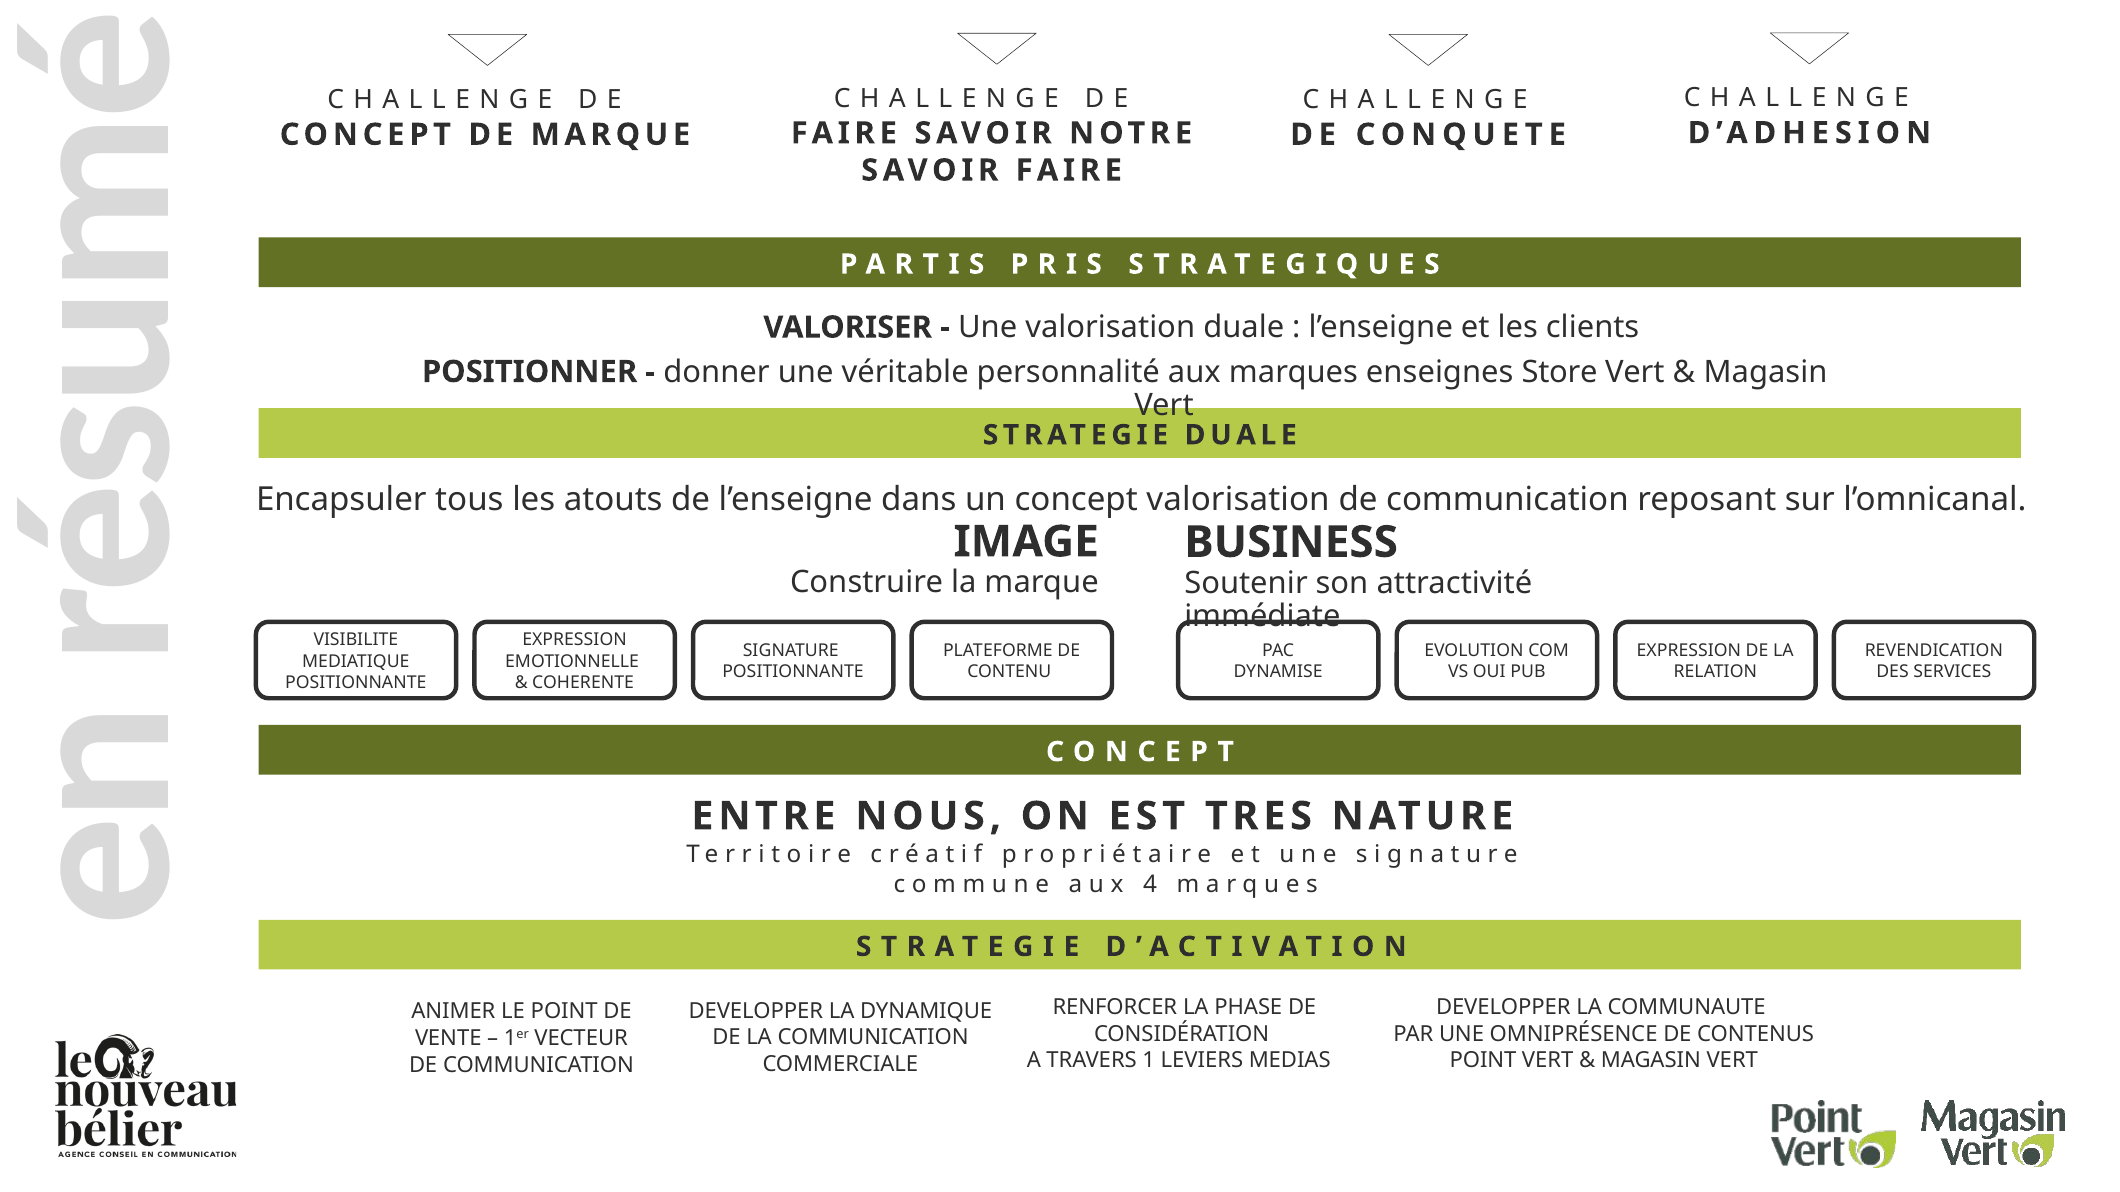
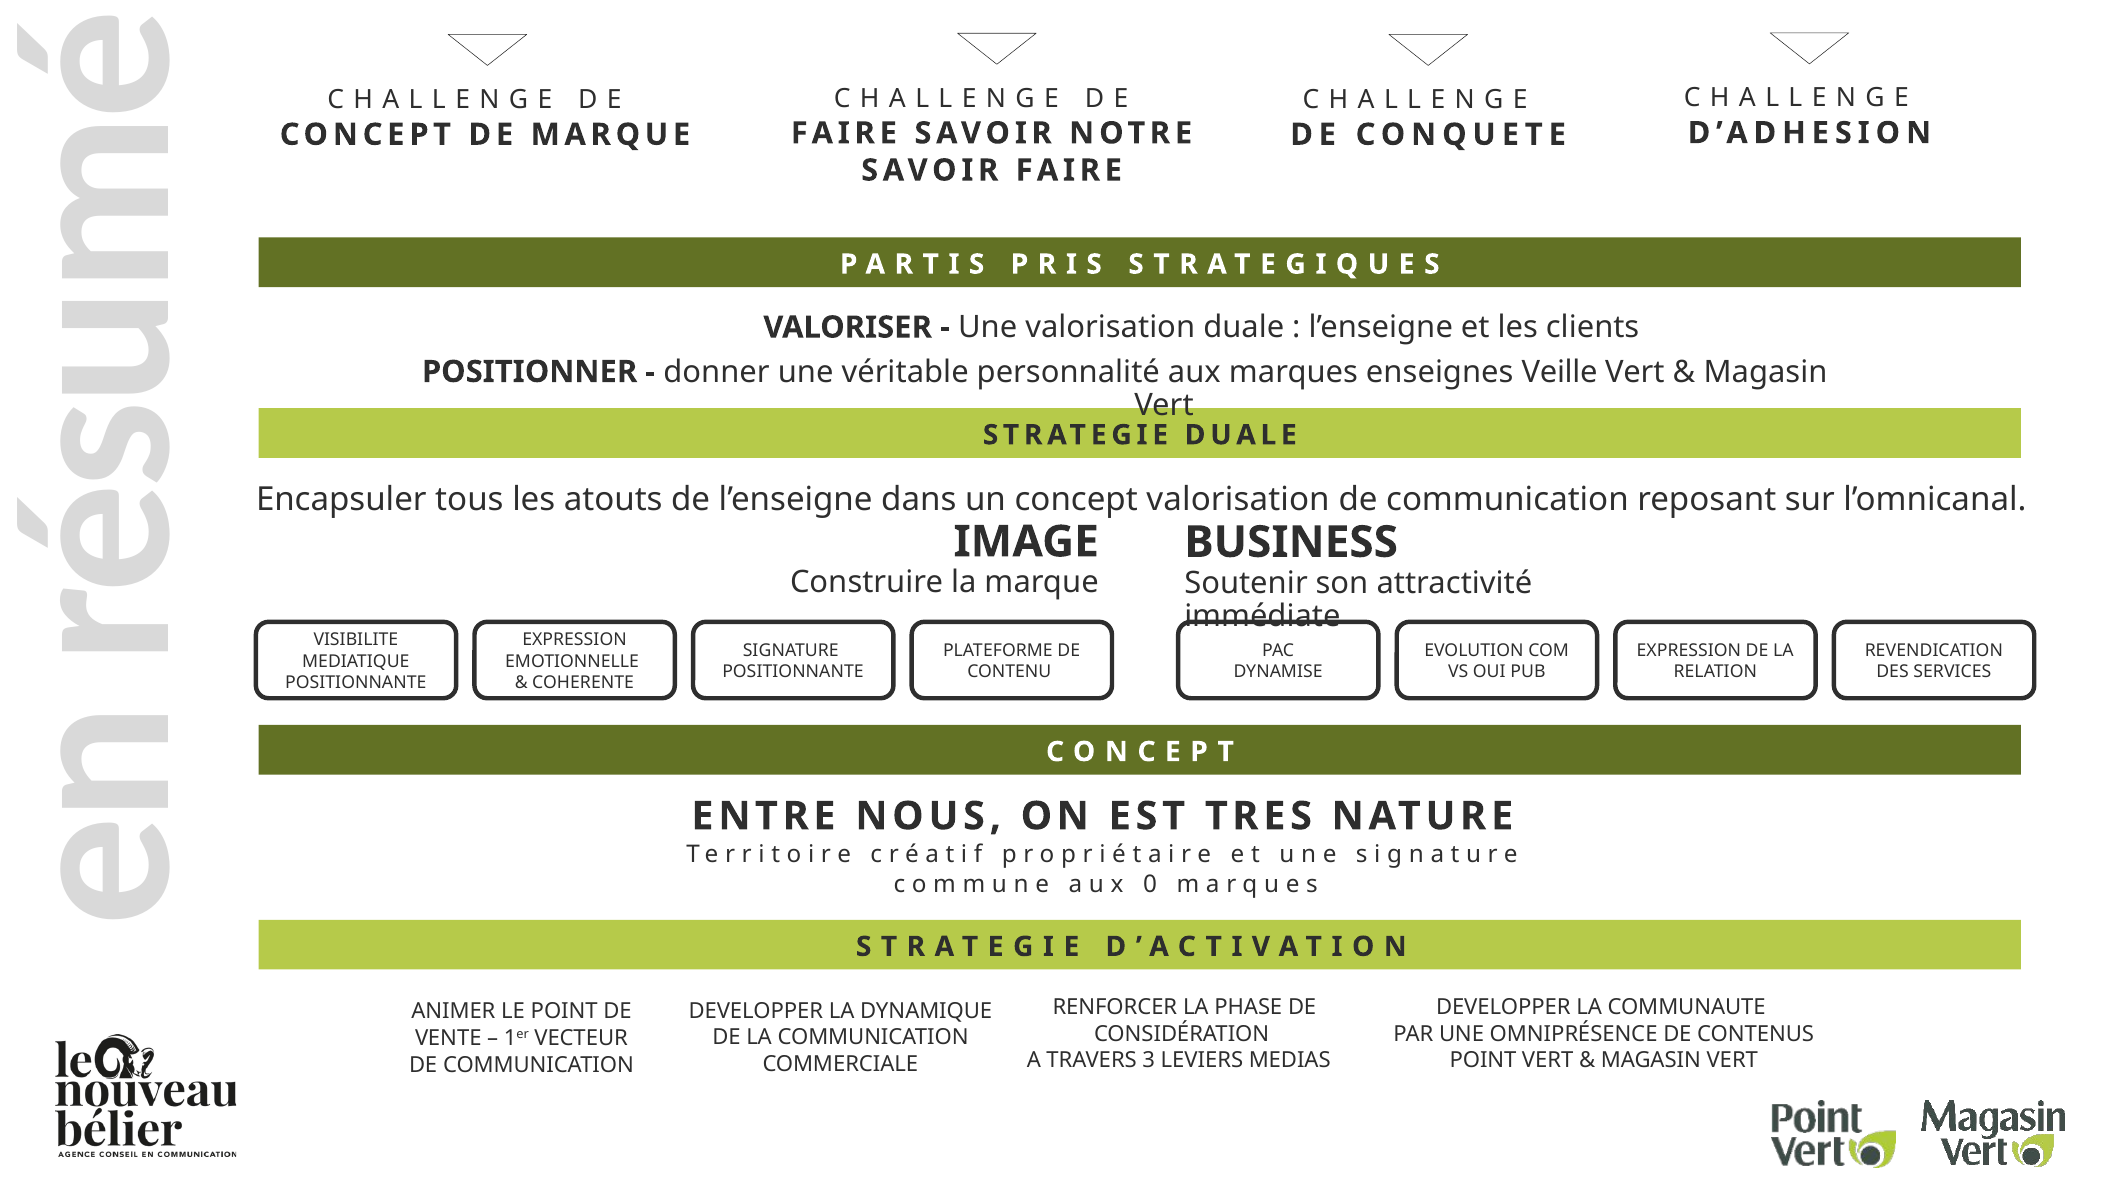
Store: Store -> Veille (1560, 372)
4: 4 -> 0 (1150, 884)
1: 1 -> 3 (1149, 1061)
